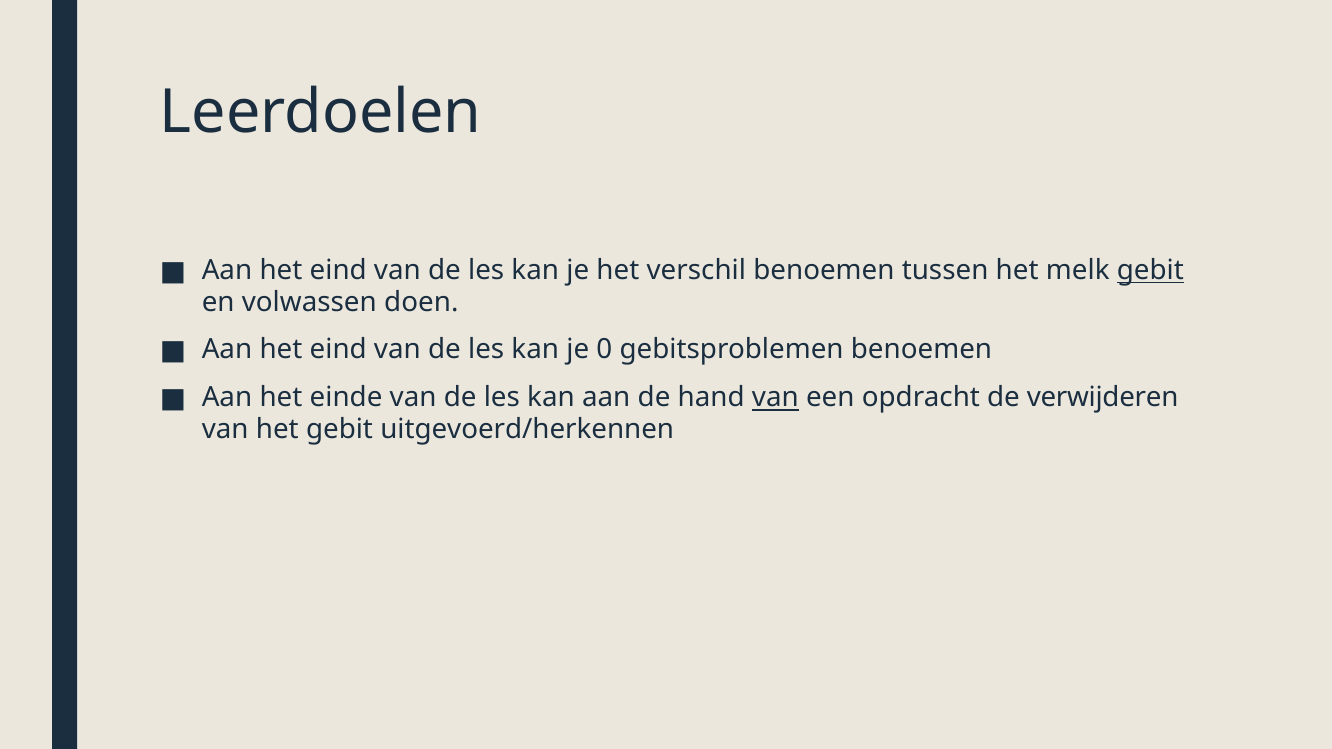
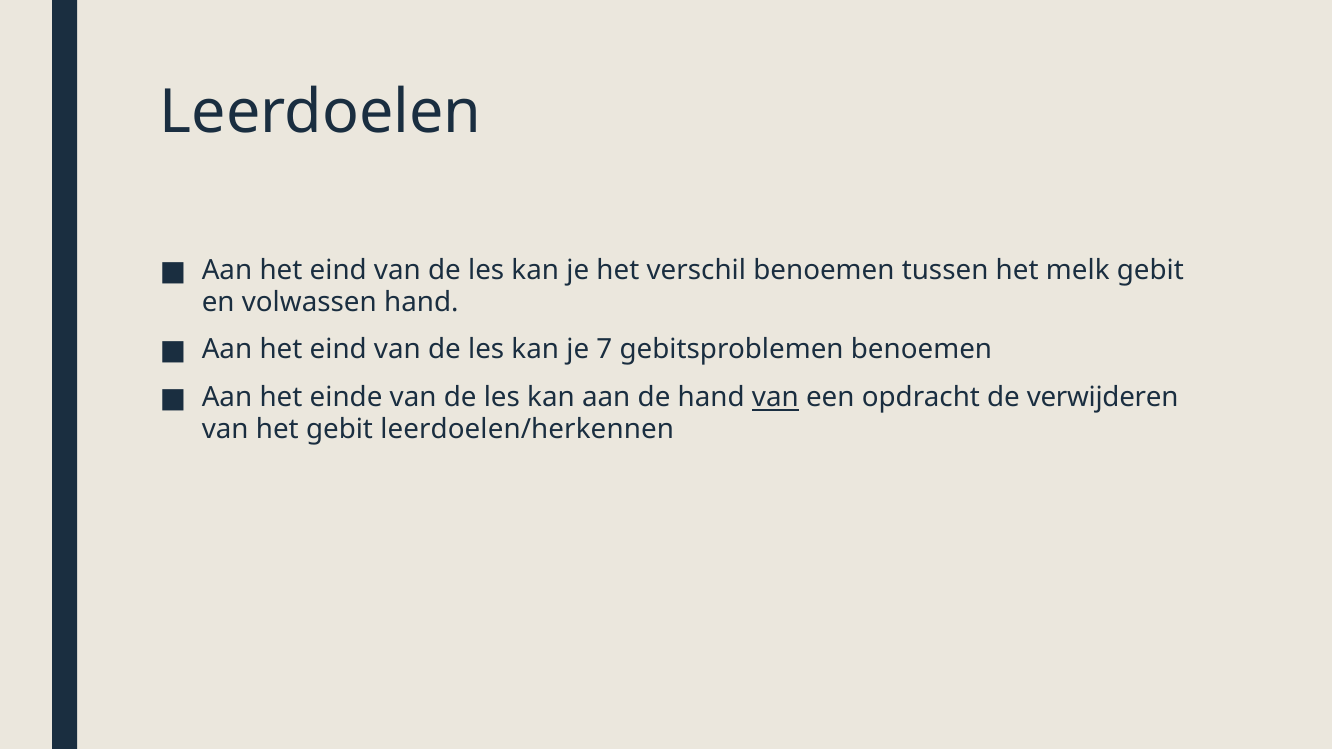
gebit underline: present -> none (1150, 271)
volwassen doen: doen -> hand (421, 302)
0: 0 -> 7 (604, 350)
uitgevoerd/herkennen: uitgevoerd/herkennen -> leerdoelen/herkennen (527, 429)
